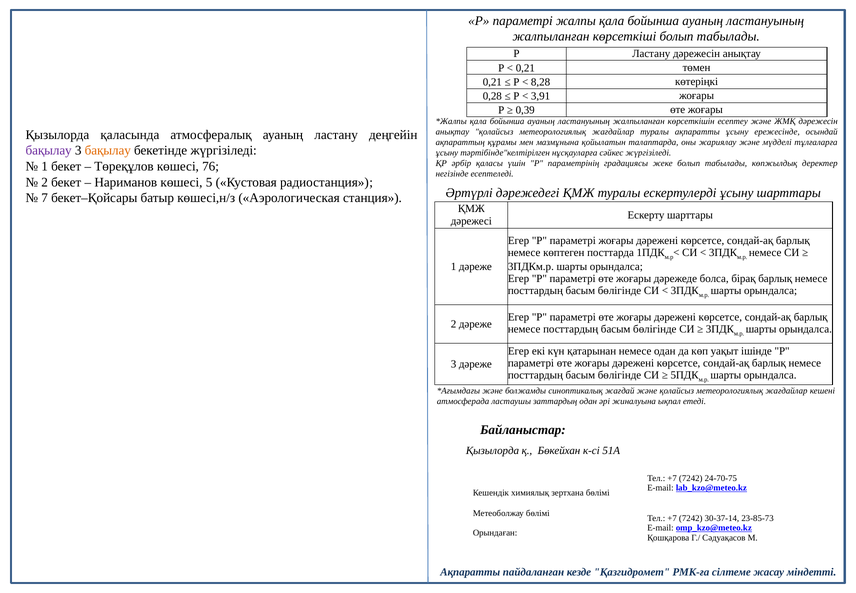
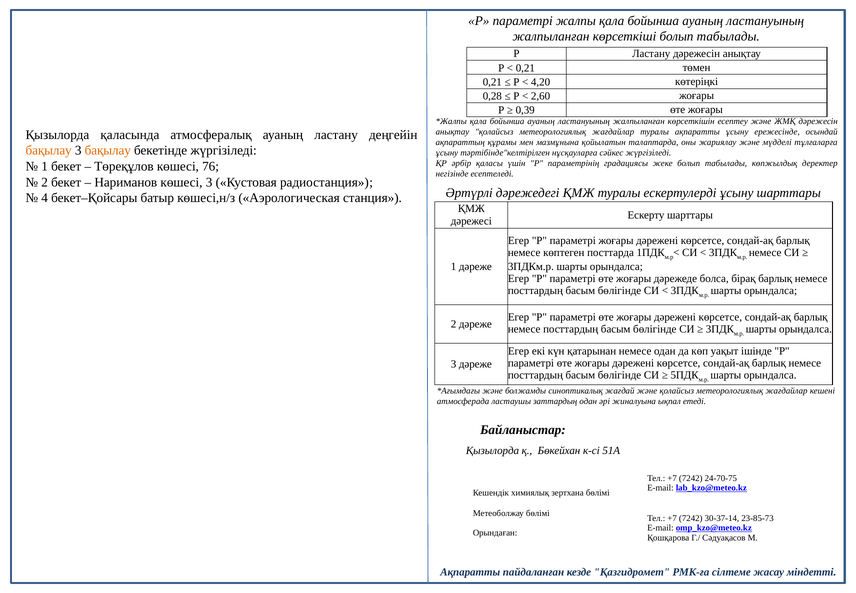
8,28: 8,28 -> 4,20 (541, 82)
3,91: 3,91 -> 2,60 (541, 96)
бақылау colour: purple -> orange (49, 151)
көшесі 5: 5 -> 3 (209, 182)
7: 7 -> 4 (45, 198)
